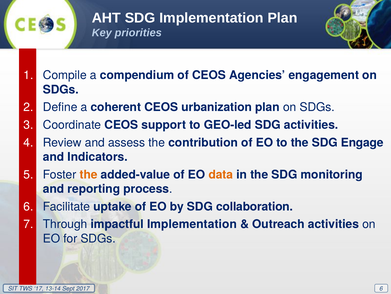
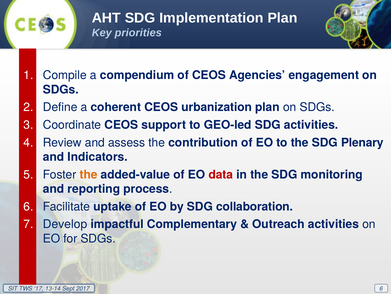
Engage: Engage -> Plenary (362, 142)
data colour: orange -> red (221, 174)
Through: Through -> Develop (65, 224)
impactful Implementation: Implementation -> Complementary (192, 224)
